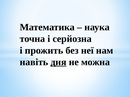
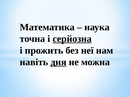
серйозна underline: none -> present (72, 39)
